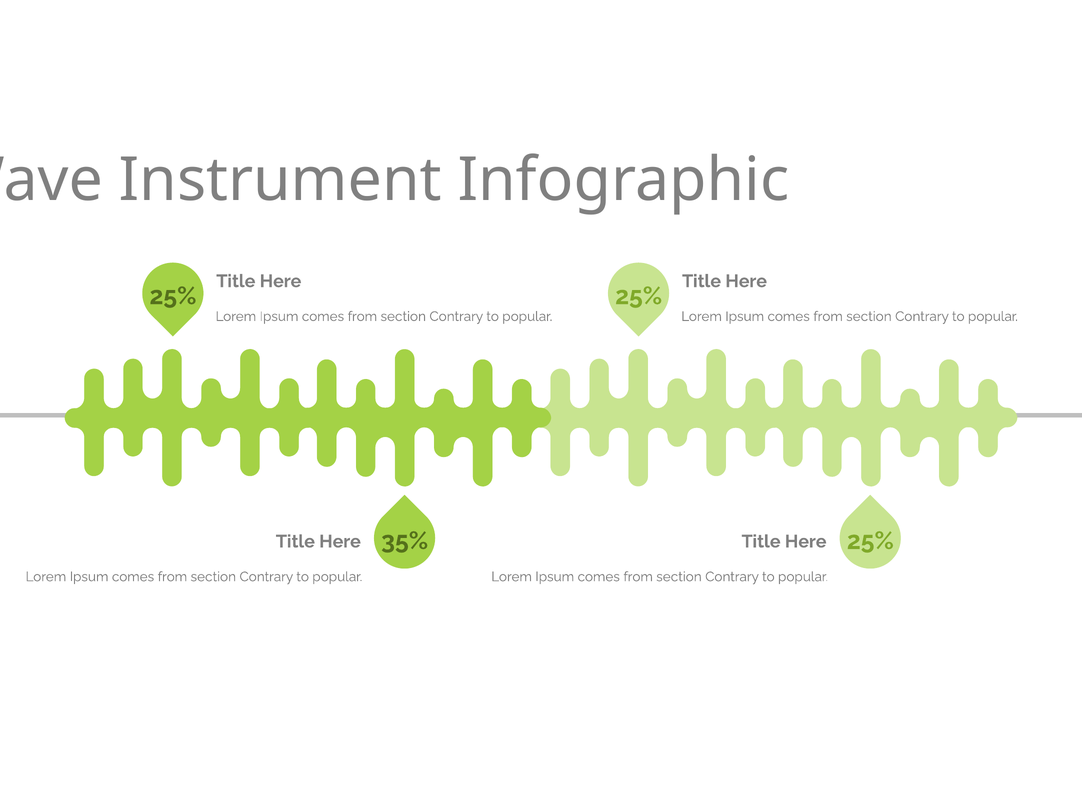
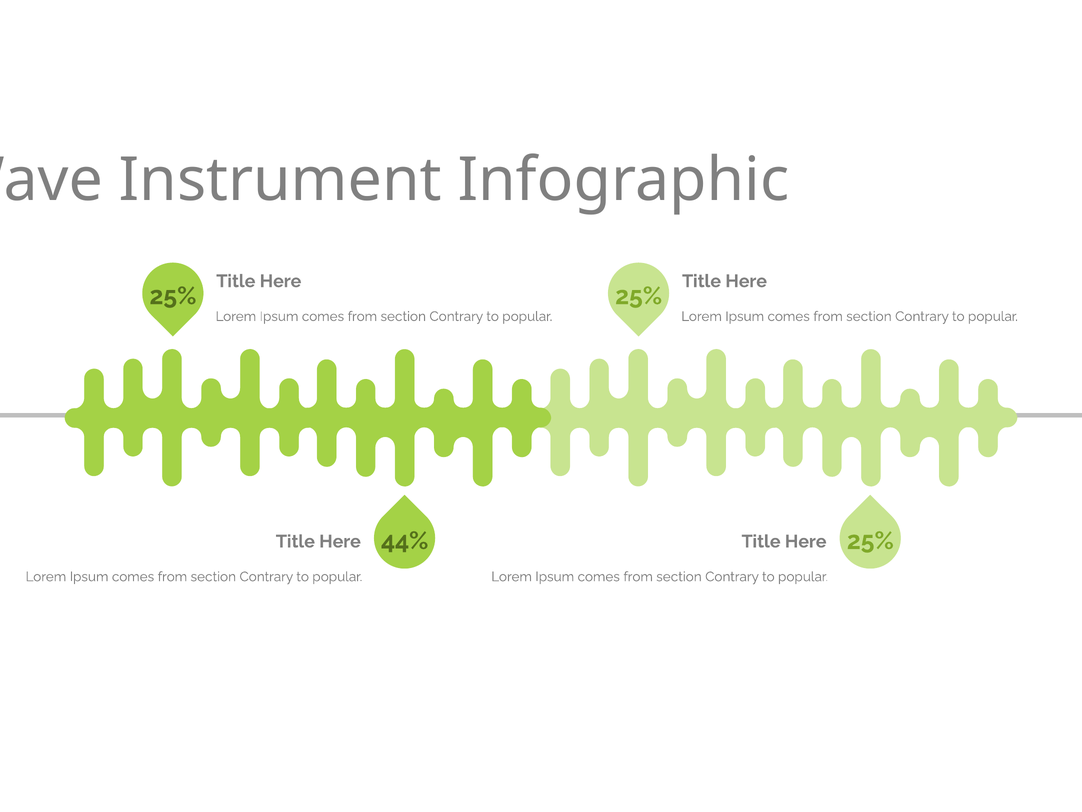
35%: 35% -> 44% (405, 540)
